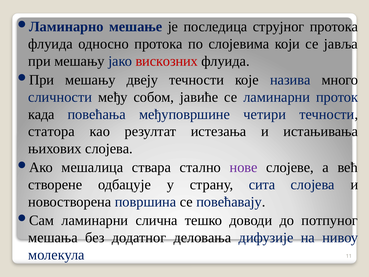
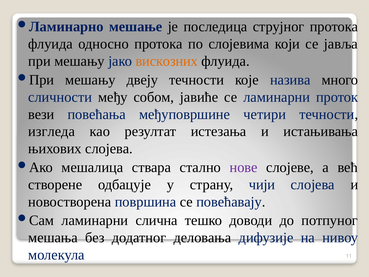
вискозних colour: red -> orange (167, 61)
када: када -> вези (41, 114)
статора: статора -> изгледа (52, 131)
сита: сита -> чији (262, 184)
